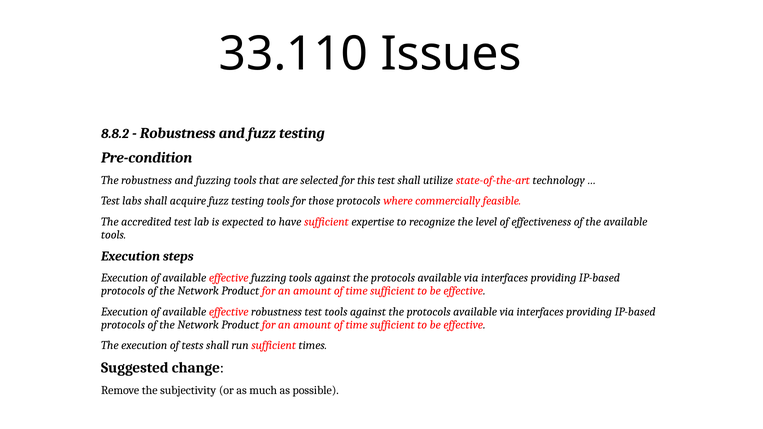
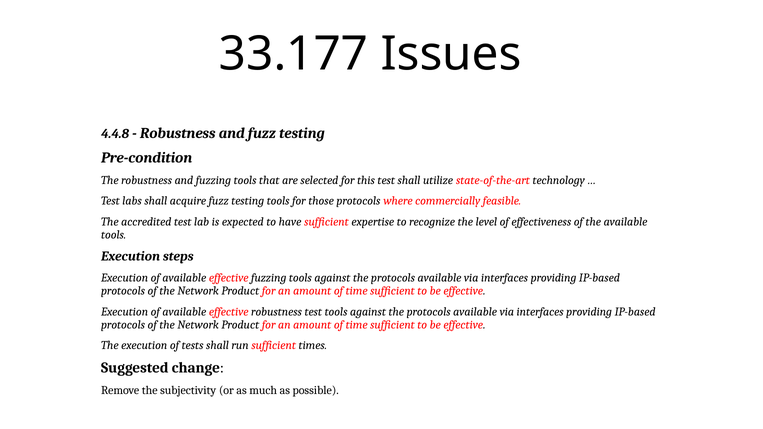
33.110: 33.110 -> 33.177 (294, 54)
8.8.2: 8.8.2 -> 4.4.8 (115, 134)
